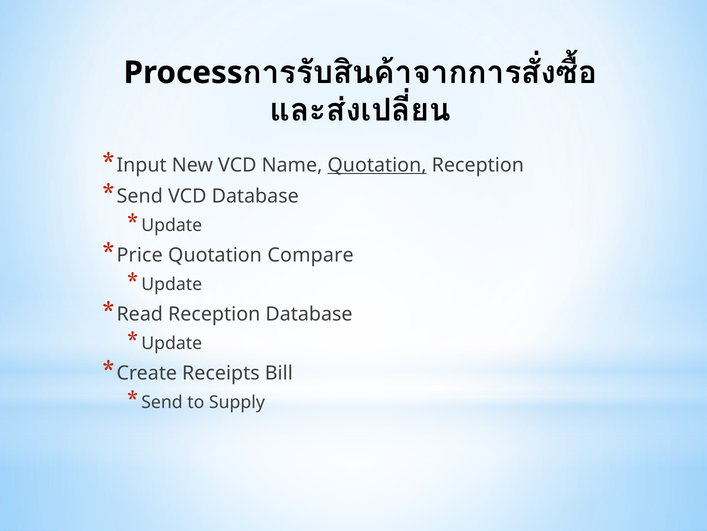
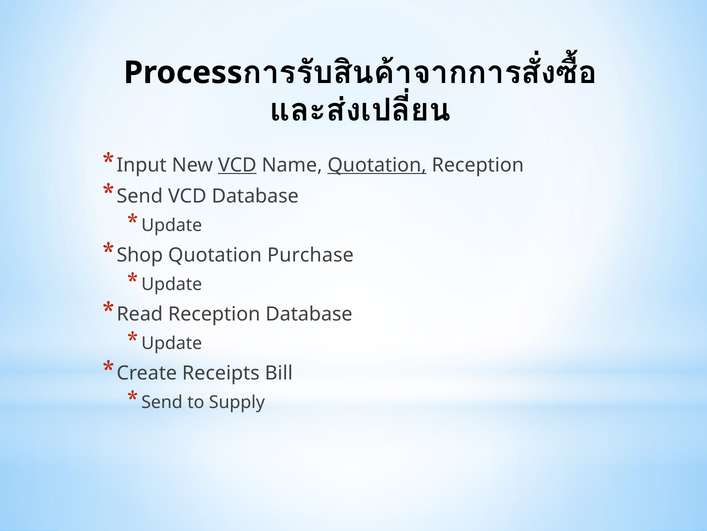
VCD underline: none -> present (237, 165)
Price: Price -> Shop (140, 255)
Compare: Compare -> Purchase (311, 255)
